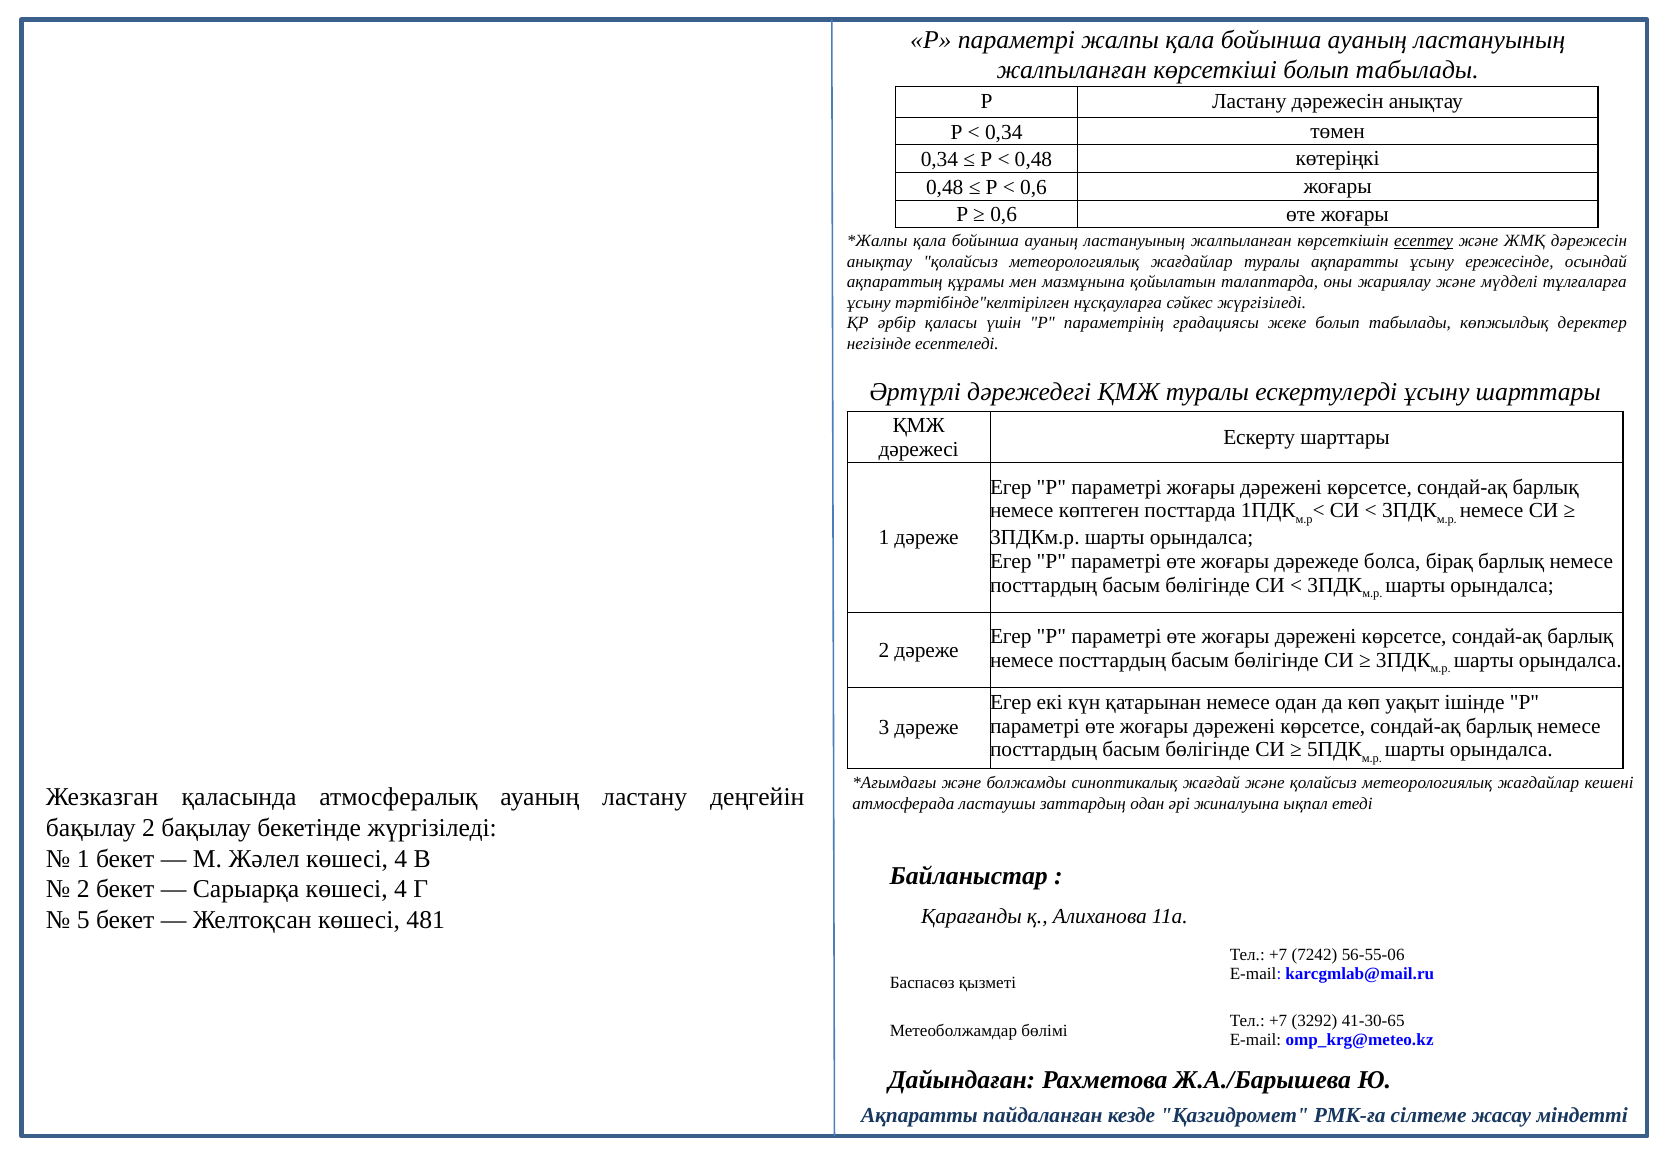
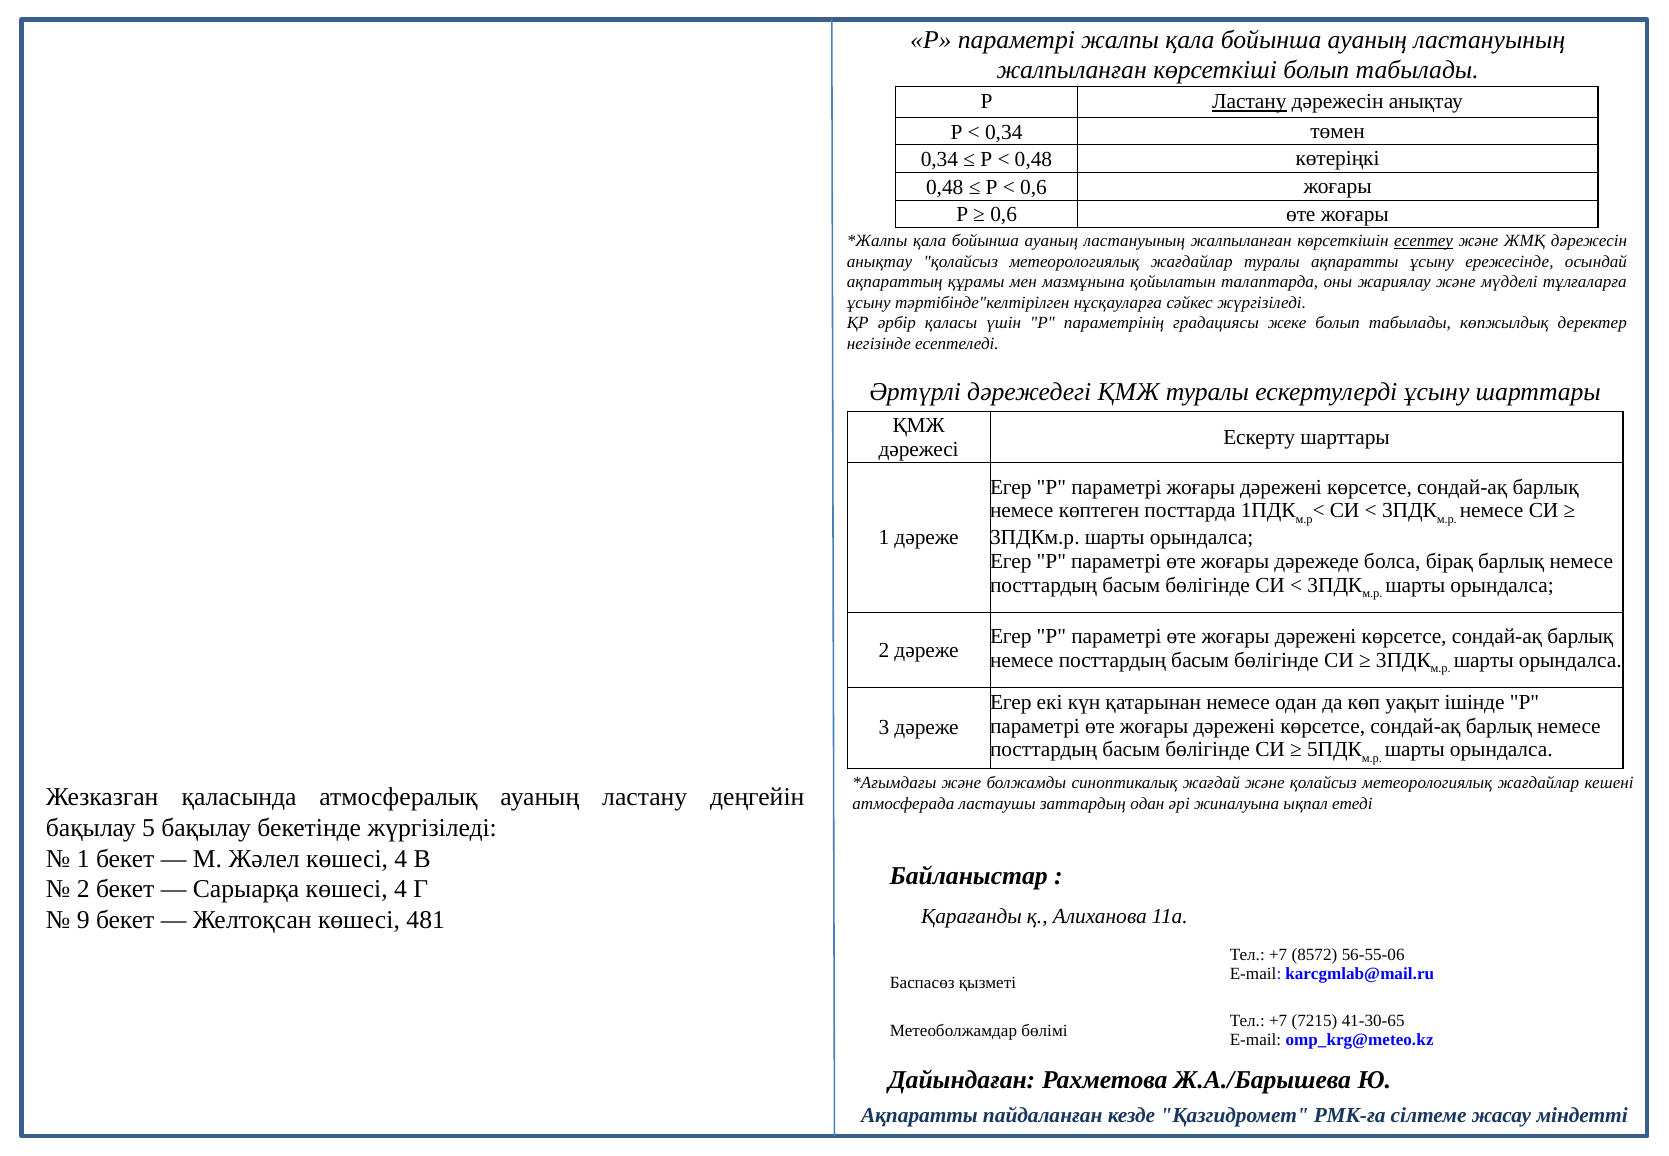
Ластану underline: none -> present (1249, 102)
бақылау 2: 2 -> 5 (149, 827)
5: 5 -> 9 (83, 920)
7242: 7242 -> 8572 (1314, 954)
3292: 3292 -> 7215 (1314, 1021)
